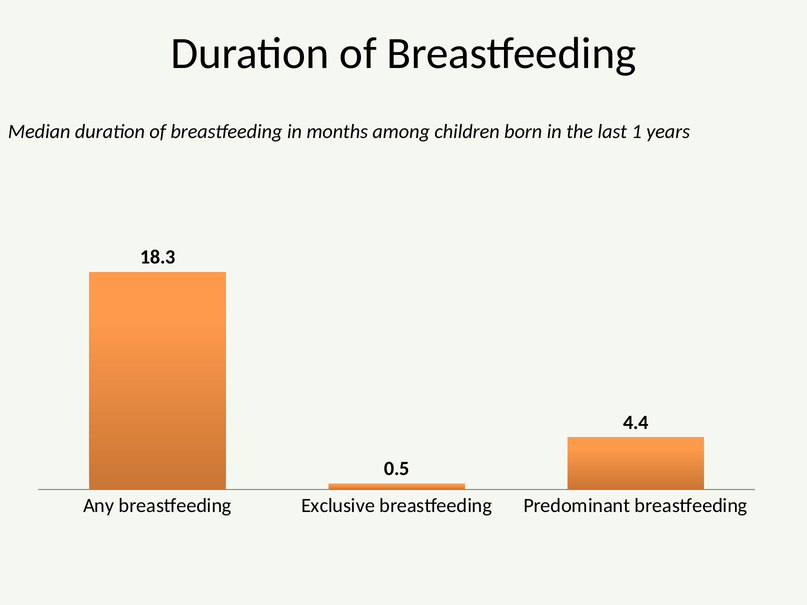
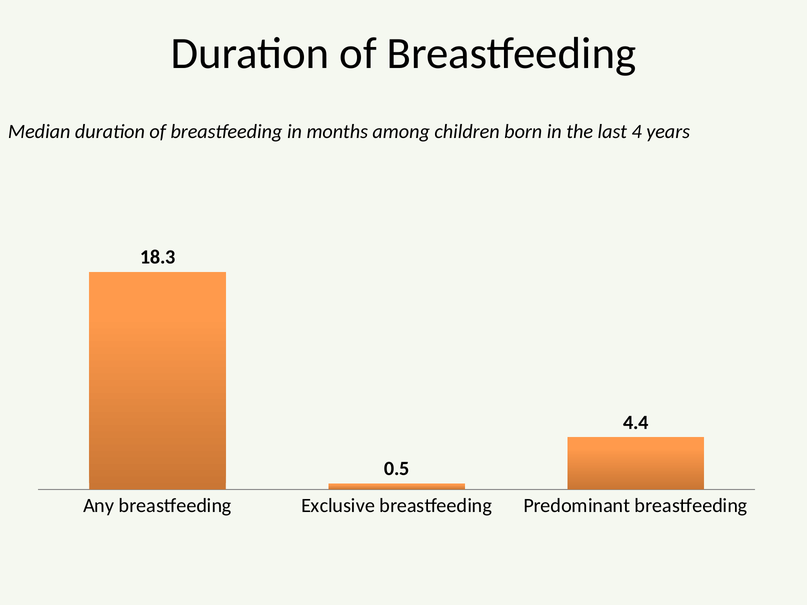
1: 1 -> 4 (637, 132)
